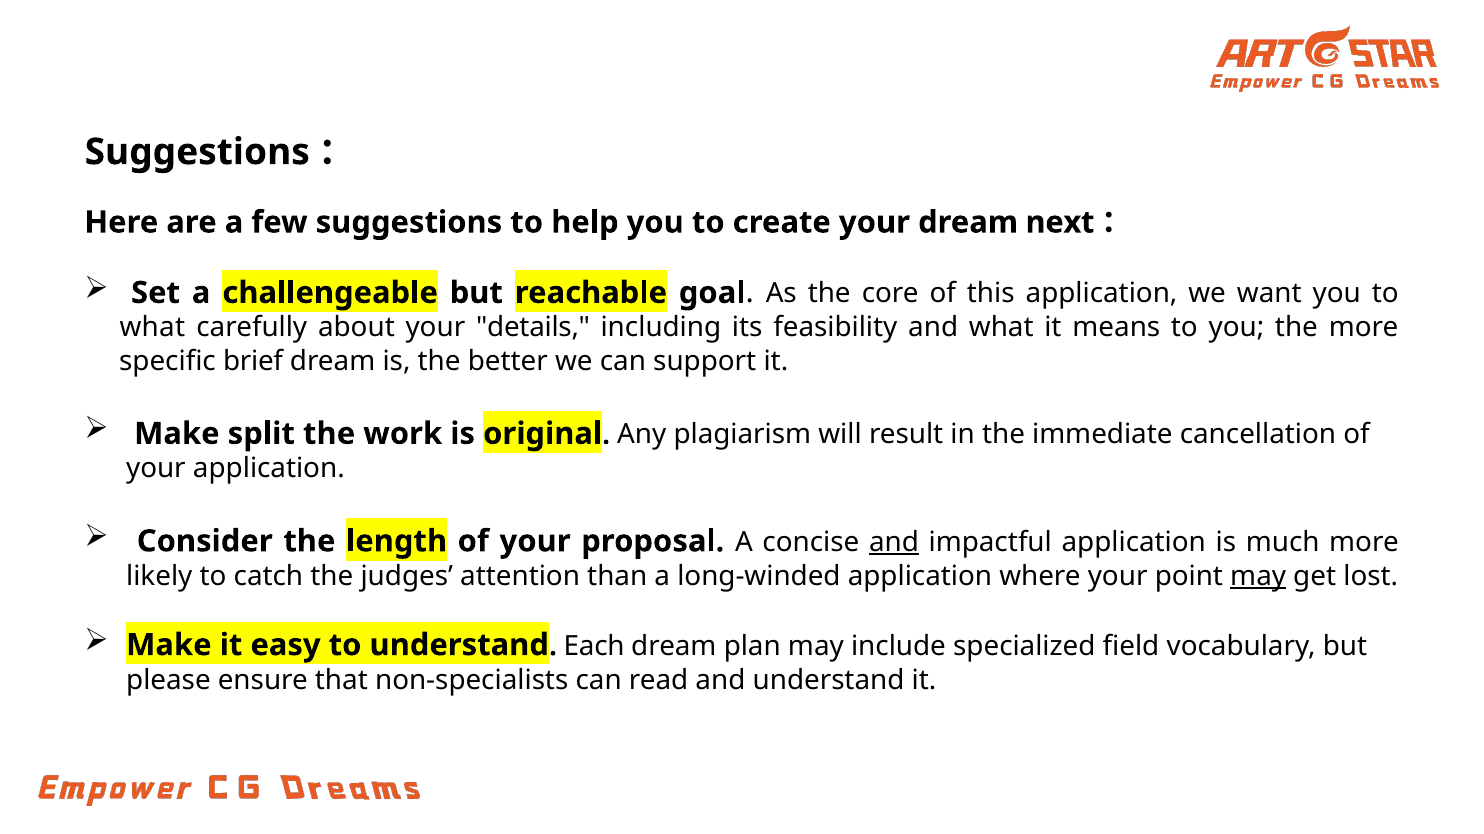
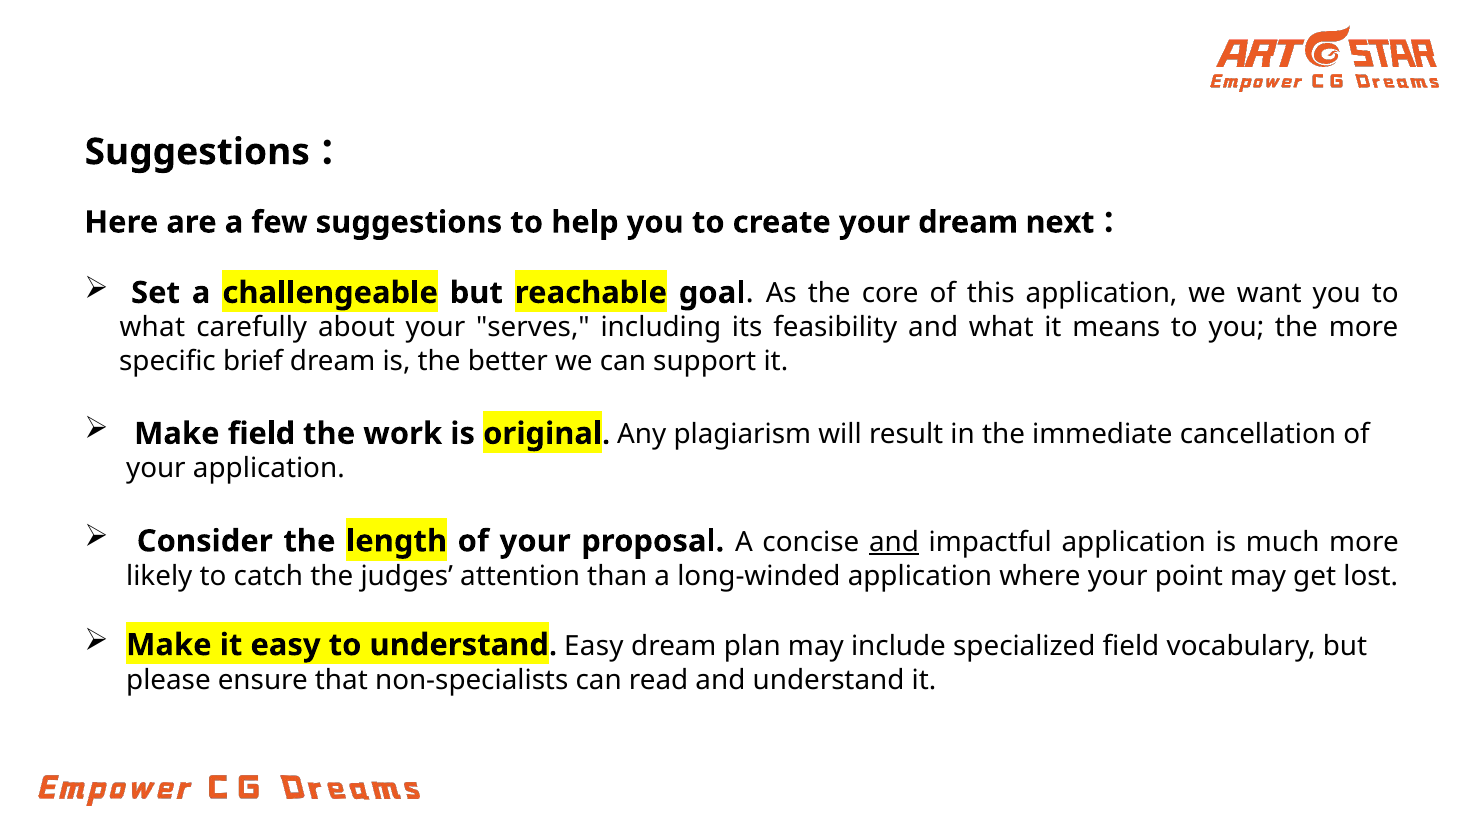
details: details -> serves (533, 328)
Make split: split -> field (261, 434)
may underline: present -> none (1258, 577)
understand Each: Each -> Easy (594, 647)
